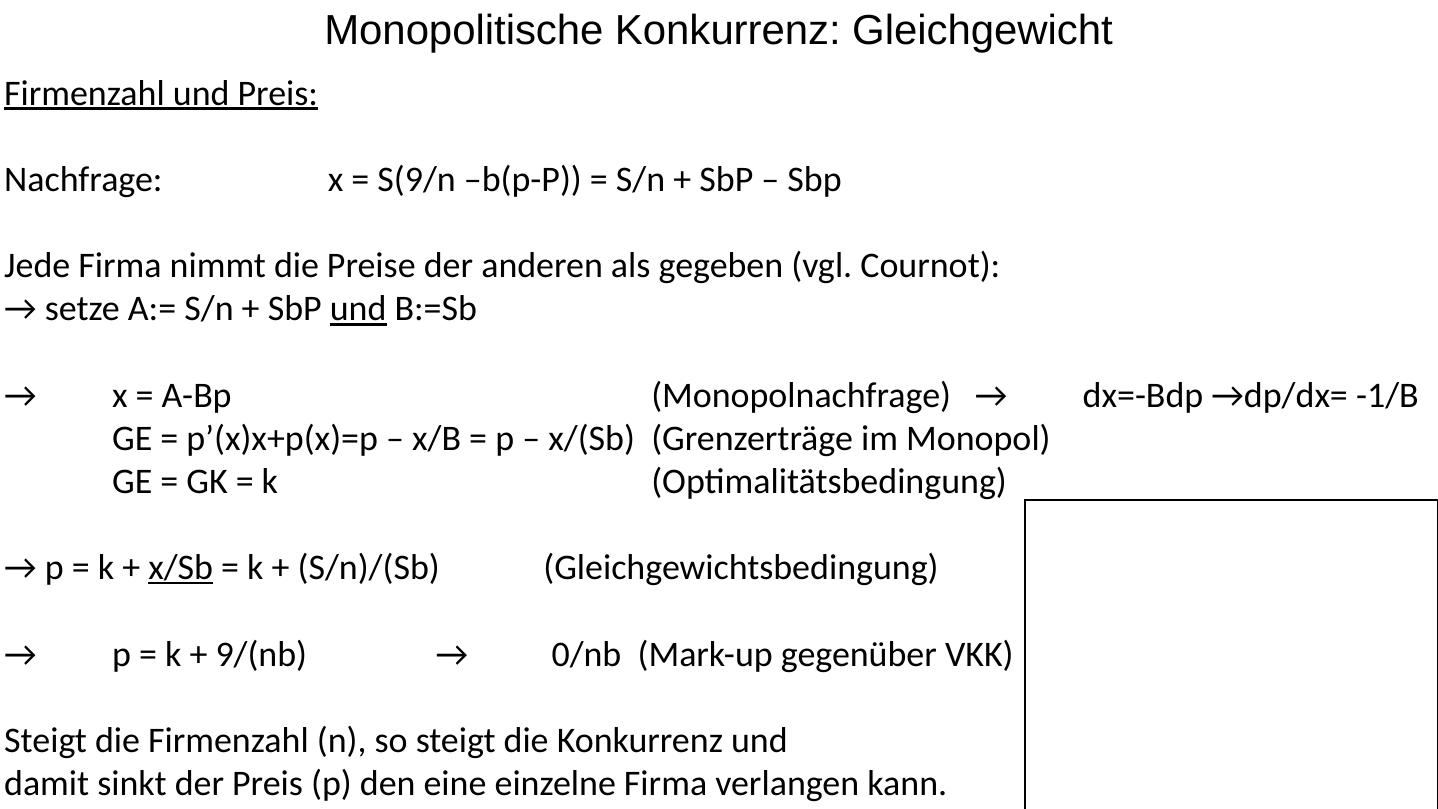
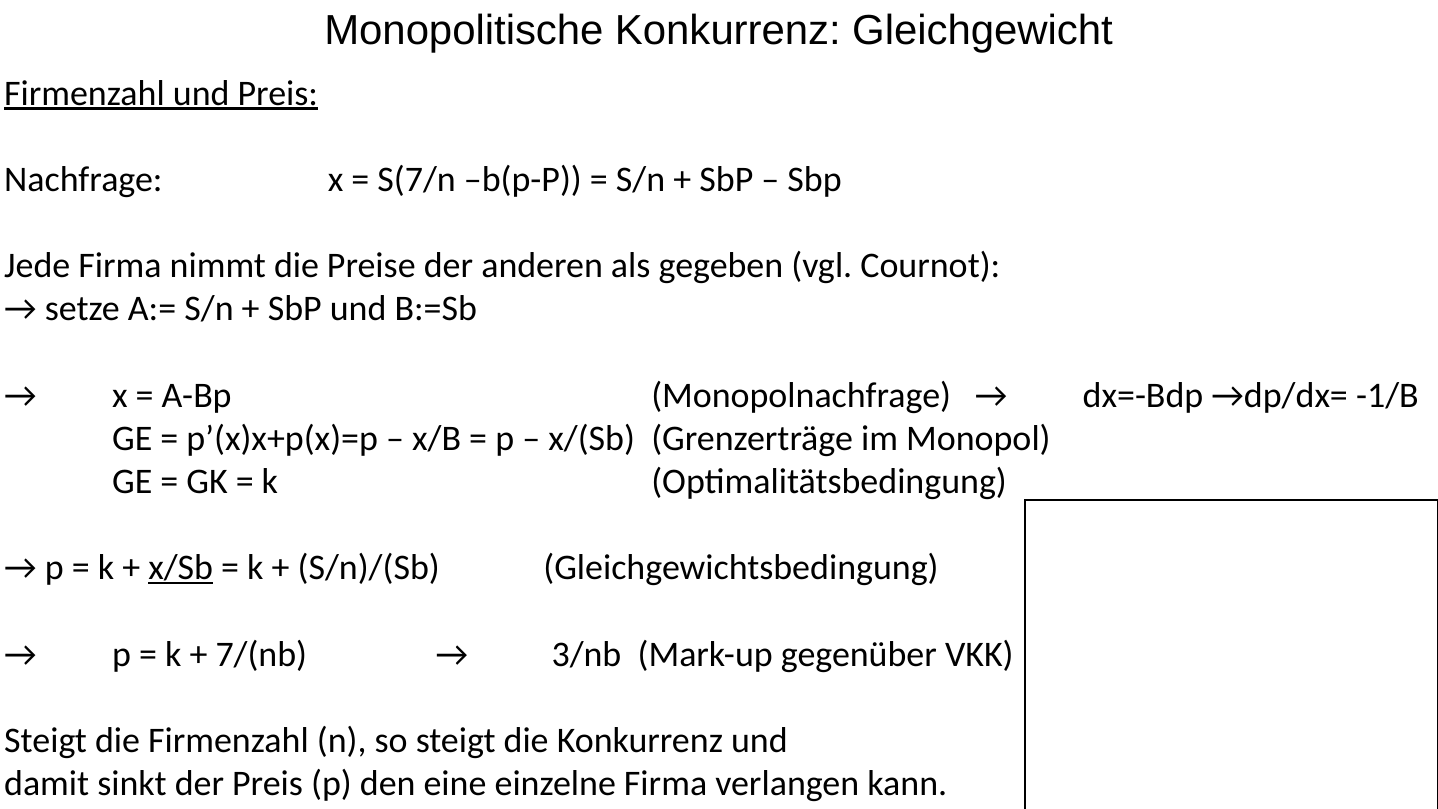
S(9/n: S(9/n -> S(7/n (417, 179)
und underline: present -> none (358, 309)
9/(nb: 9/(nb -> 7/(nb (261, 654)
0/nb: 0/nb -> 3/nb (586, 654)
